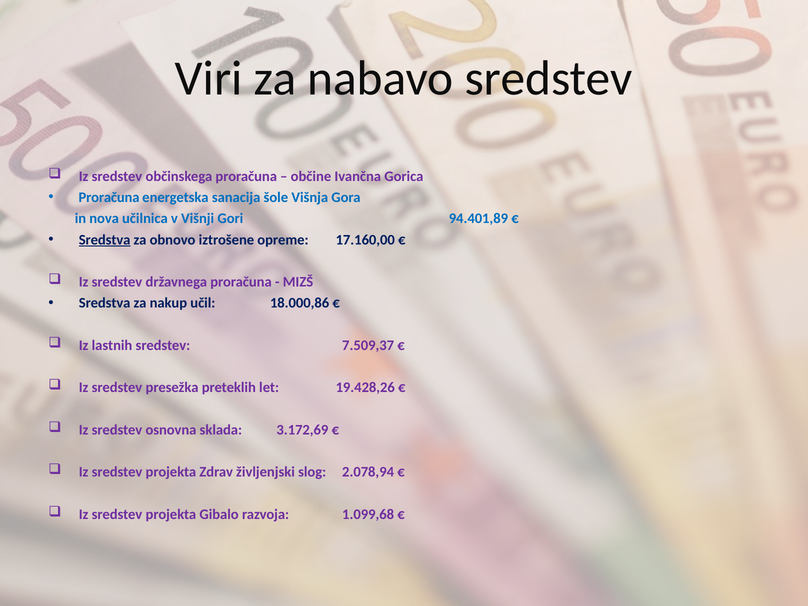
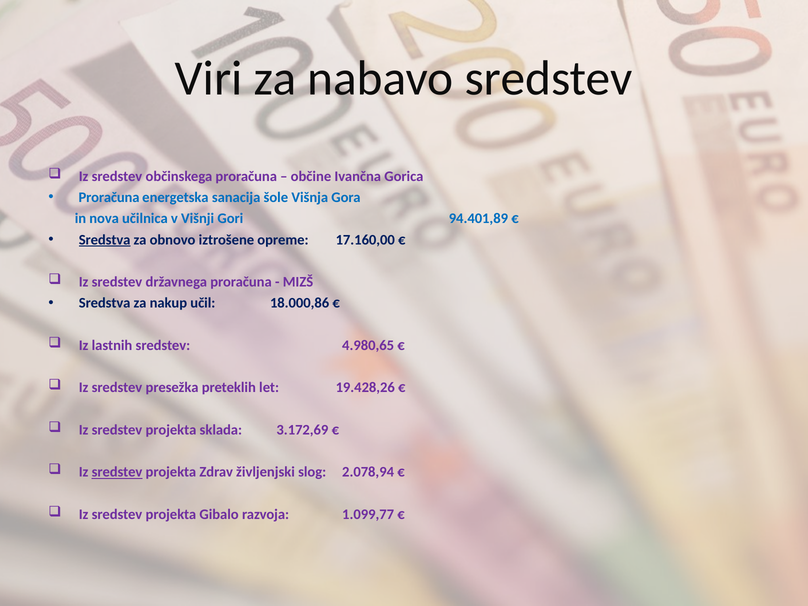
7.509,37: 7.509,37 -> 4.980,65 (368, 345)
osnovna: osnovna -> projekta (171, 430)
sredstev underline: none -> present (117, 472)
1.099,68: 1.099,68 -> 1.099,77 (368, 514)
